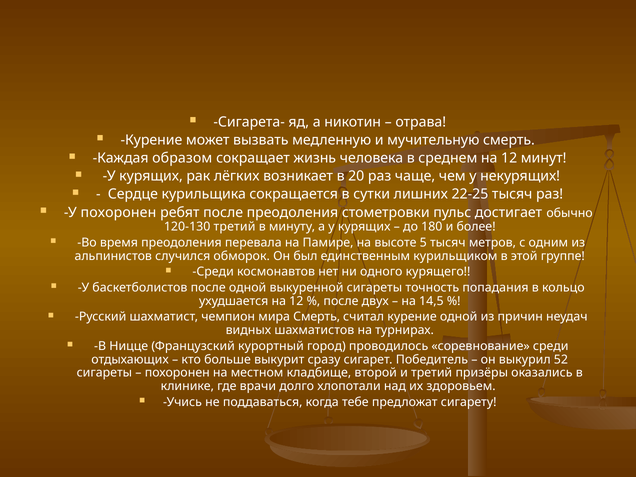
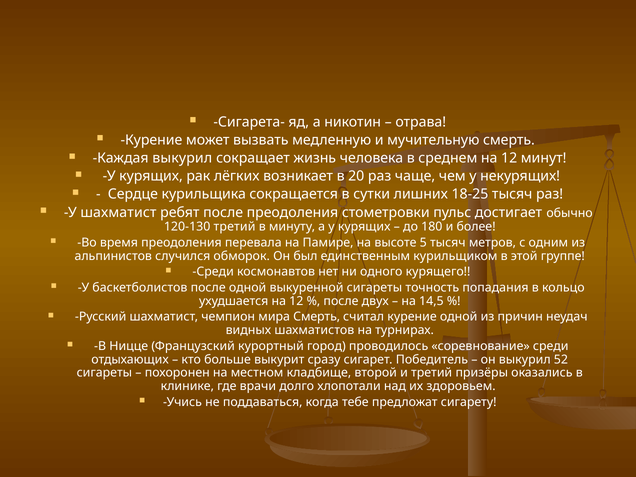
Каждая образом: образом -> выкурил (182, 158)
22-25: 22-25 -> 18-25 (470, 194)
У похоронен: похоронен -> шахматист (118, 212)
